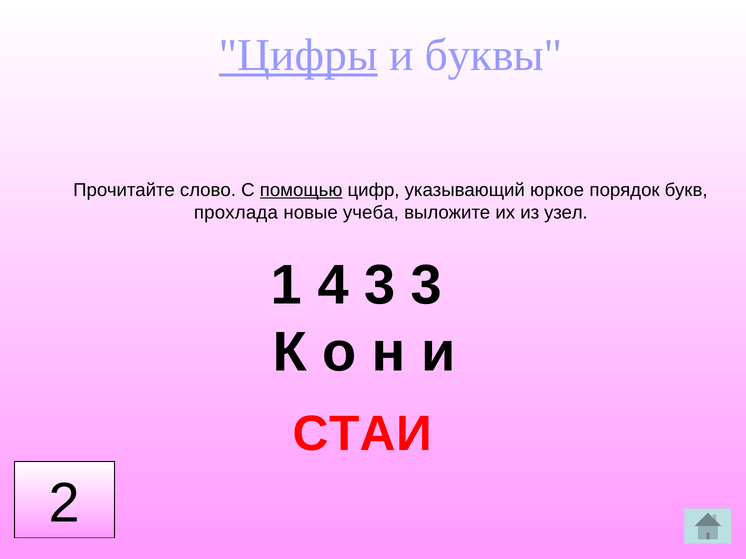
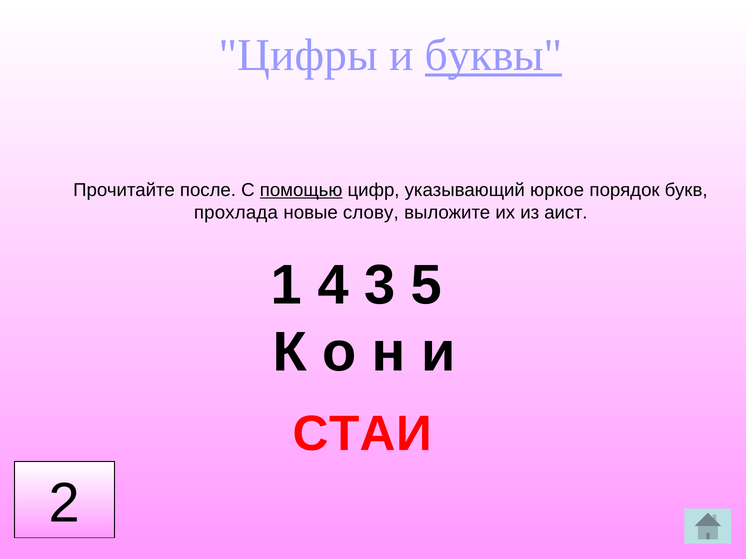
Цифры underline: present -> none (298, 55)
буквы underline: none -> present (494, 55)
слово: слово -> после (208, 190)
учеба: учеба -> слову (371, 213)
узел: узел -> аист (566, 213)
3 3: 3 -> 5 (426, 286)
